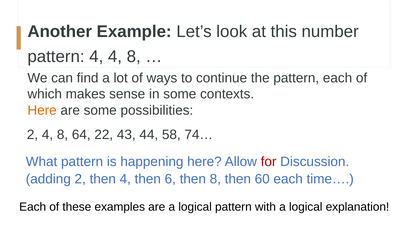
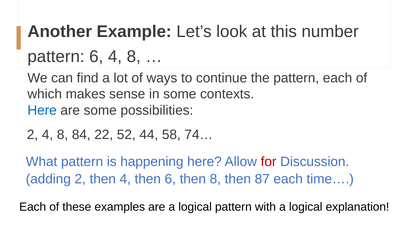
pattern 4: 4 -> 6 (96, 57)
Here colour: orange -> blue (42, 110)
64: 64 -> 84 (81, 135)
43: 43 -> 52 (126, 135)
60: 60 -> 87 (262, 179)
